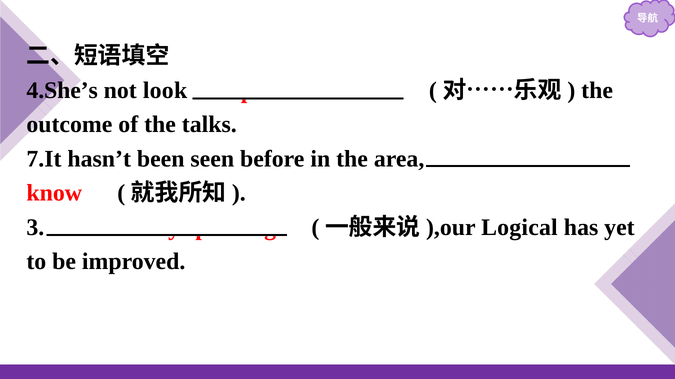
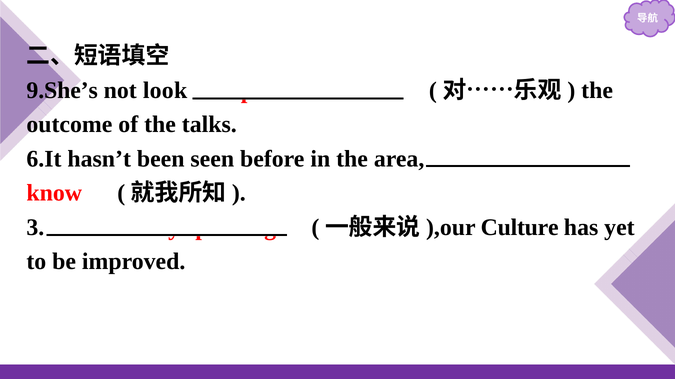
4.She’s: 4.She’s -> 9.She’s (62, 90)
7.It: 7.It -> 6.It (44, 159)
Logical: Logical -> Culture (520, 228)
